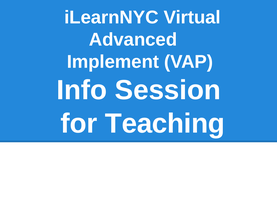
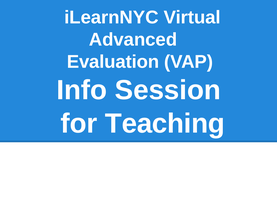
Implement: Implement -> Evaluation (113, 62)
